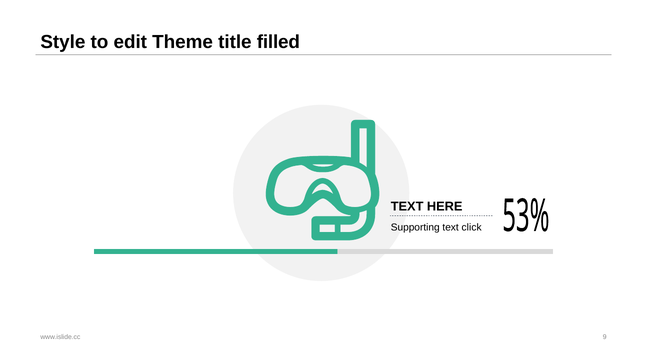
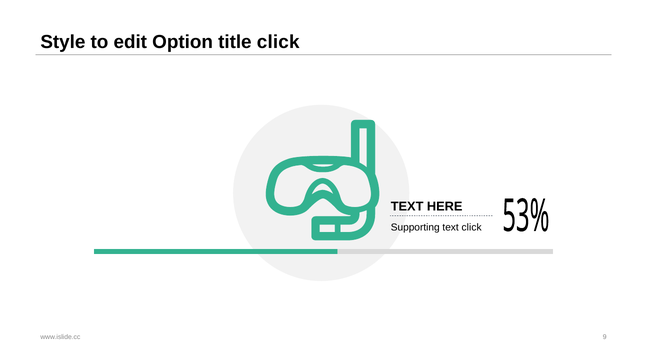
Theme: Theme -> Option (183, 42)
title filled: filled -> click (278, 42)
